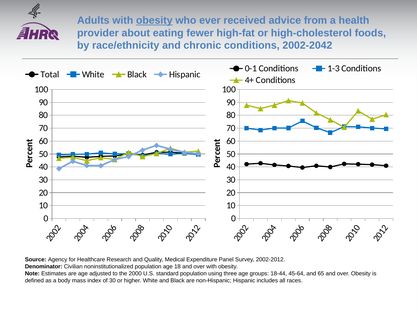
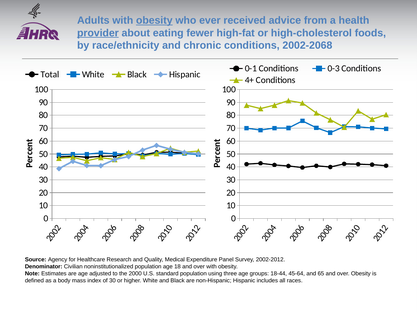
provider underline: none -> present (98, 33)
2002-2042: 2002-2042 -> 2002-2068 (307, 46)
1-3: 1-3 -> 0-3 (334, 69)
